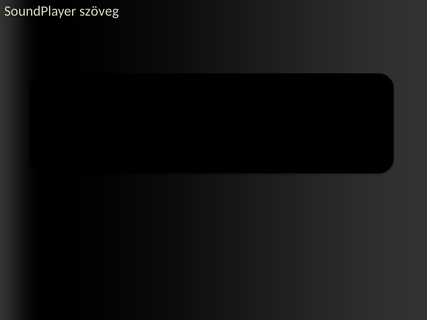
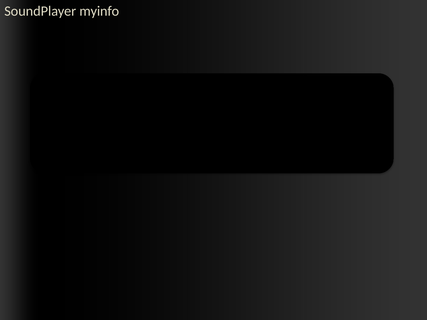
szöveg: szöveg -> myinfo (99, 11)
